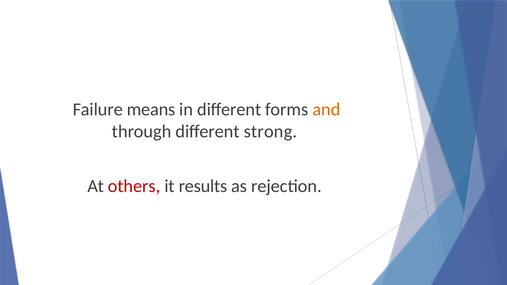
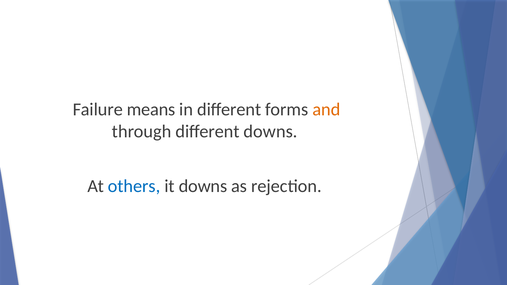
different strong: strong -> downs (271, 132)
others colour: red -> blue (134, 186)
it results: results -> downs (203, 186)
